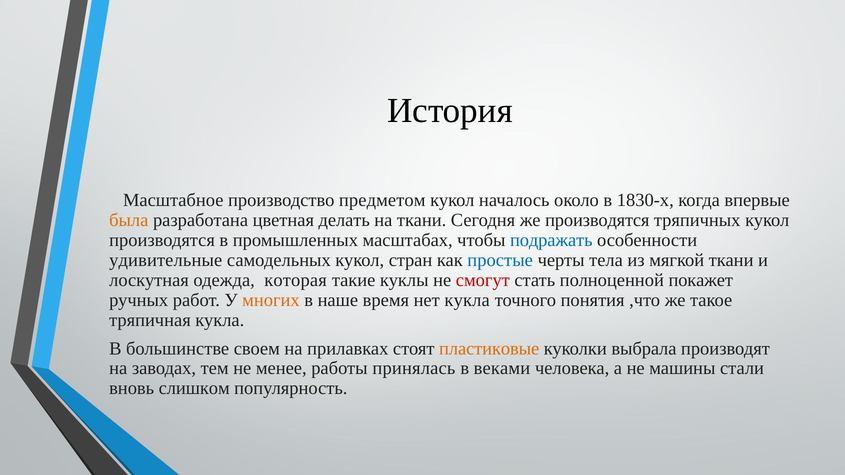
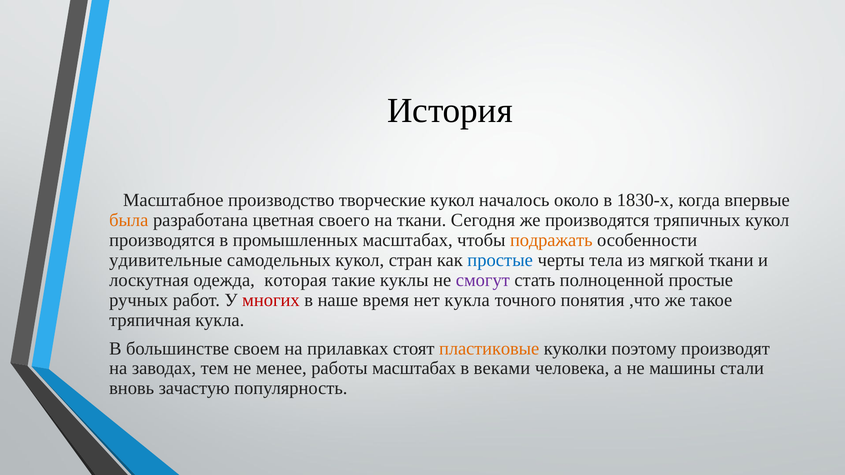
предметом: предметом -> творческие (382, 200)
делать: делать -> своего (344, 220)
подражать colour: blue -> orange (551, 240)
смогут colour: red -> purple (483, 280)
полноценной покажет: покажет -> простые (701, 280)
многих colour: orange -> red (271, 300)
выбрала: выбрала -> поэтому (644, 349)
работы принялась: принялась -> масштабах (414, 369)
слишком: слишком -> зачастую (194, 389)
